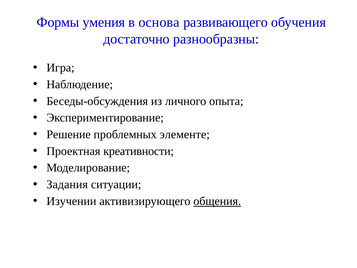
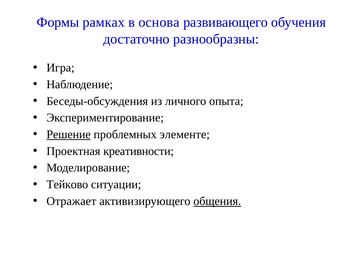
умения: умения -> рамках (104, 22)
Решение underline: none -> present (69, 134)
Задания: Задания -> Тейково (67, 184)
Изучении: Изучении -> Отражает (71, 201)
